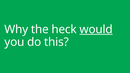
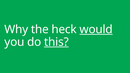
this underline: none -> present (56, 42)
